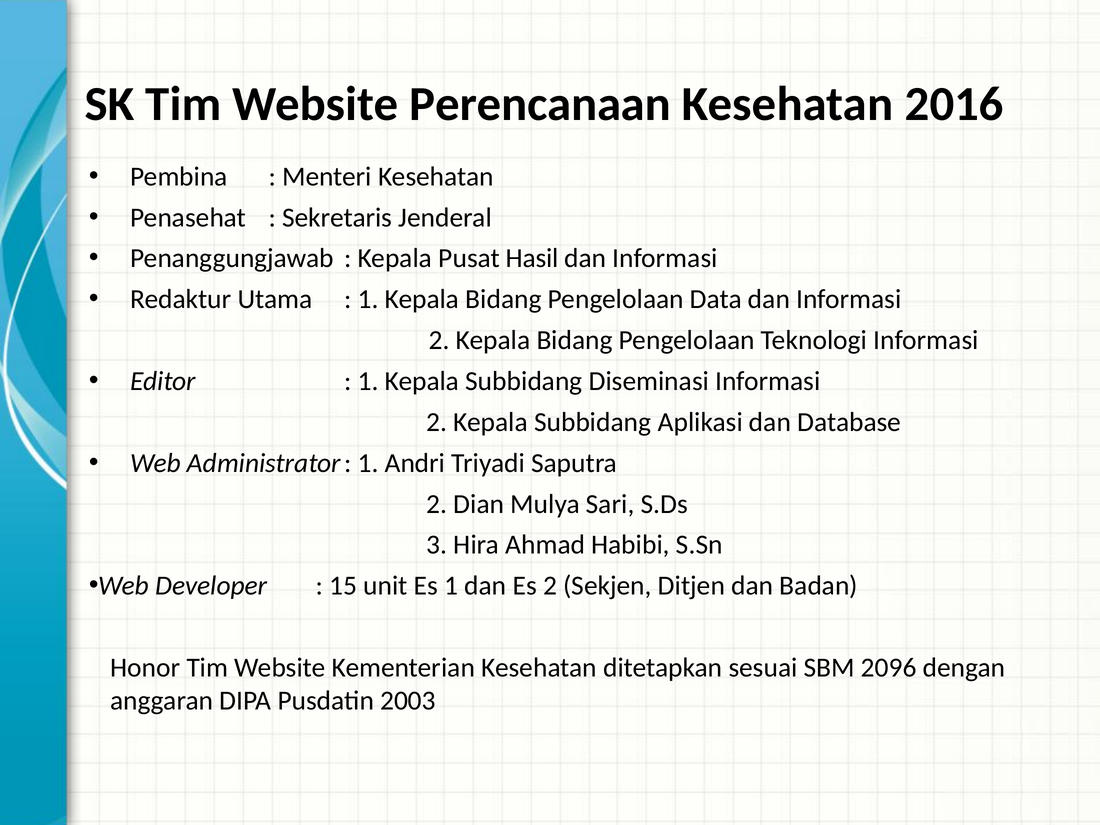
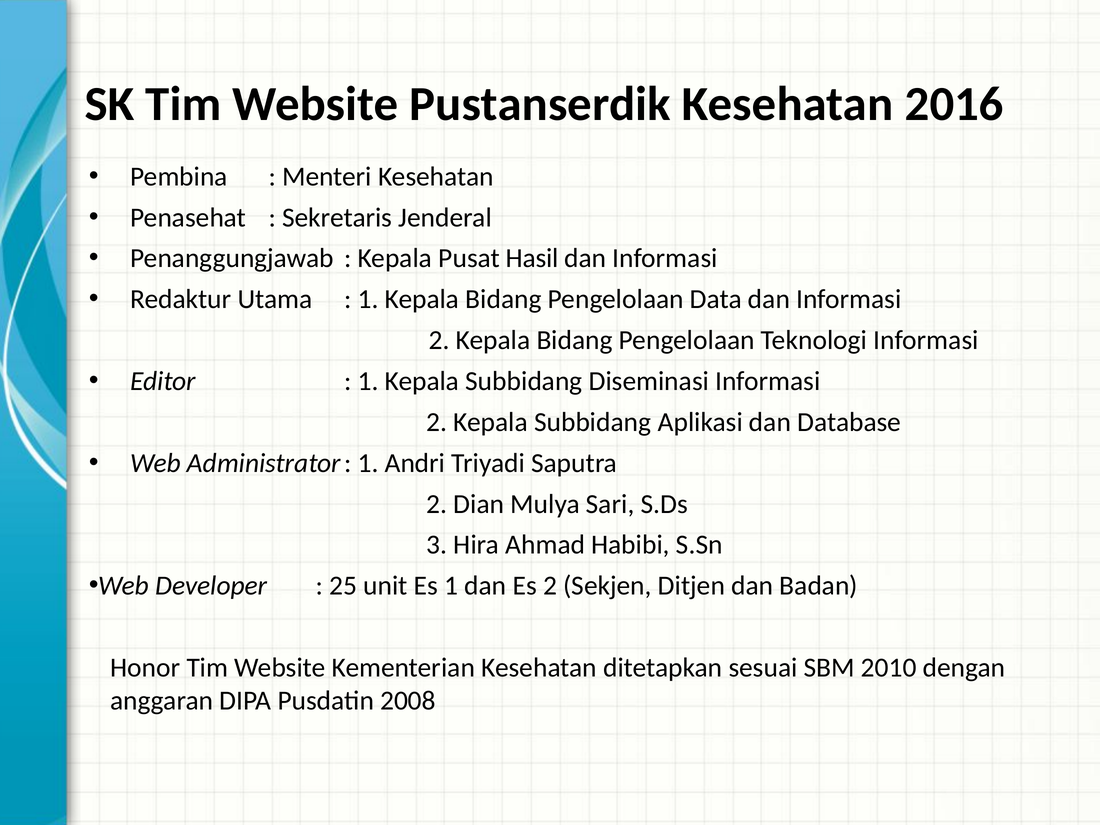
Perencanaan: Perencanaan -> Pustanserdik (540, 104)
15: 15 -> 25 (343, 586)
2096: 2096 -> 2010 (889, 668)
2003: 2003 -> 2008 (408, 701)
